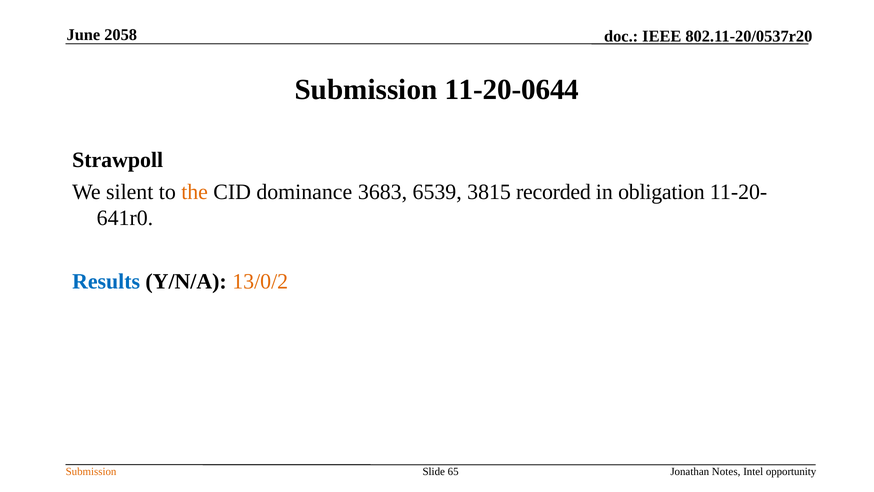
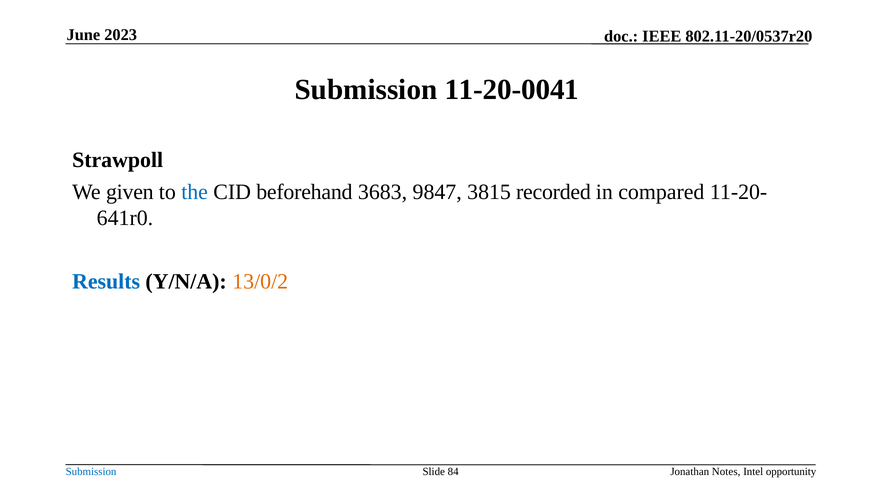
2058: 2058 -> 2023 (121, 35)
11-20-0644: 11-20-0644 -> 11-20-0041 (512, 89)
silent: silent -> given (130, 192)
the colour: orange -> blue (195, 192)
dominance: dominance -> beforehand (304, 192)
6539: 6539 -> 9847 (437, 192)
obligation: obligation -> compared (661, 192)
Submission colour: orange -> blue (91, 471)
65: 65 -> 84 (453, 472)
